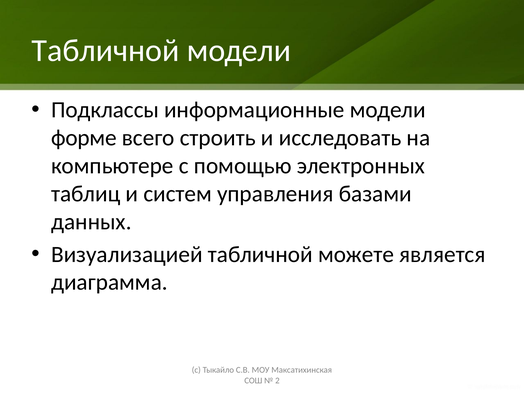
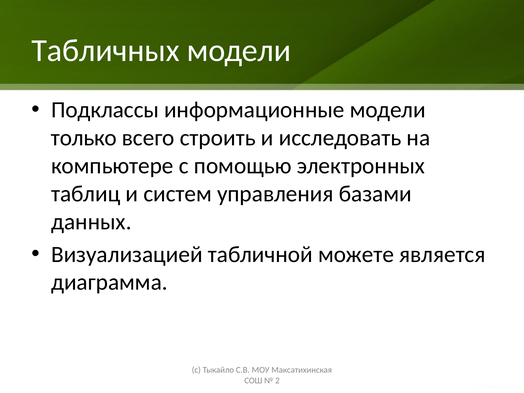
Табличной: Табличной -> Табличных (106, 51)
форме: форме -> только (84, 138)
